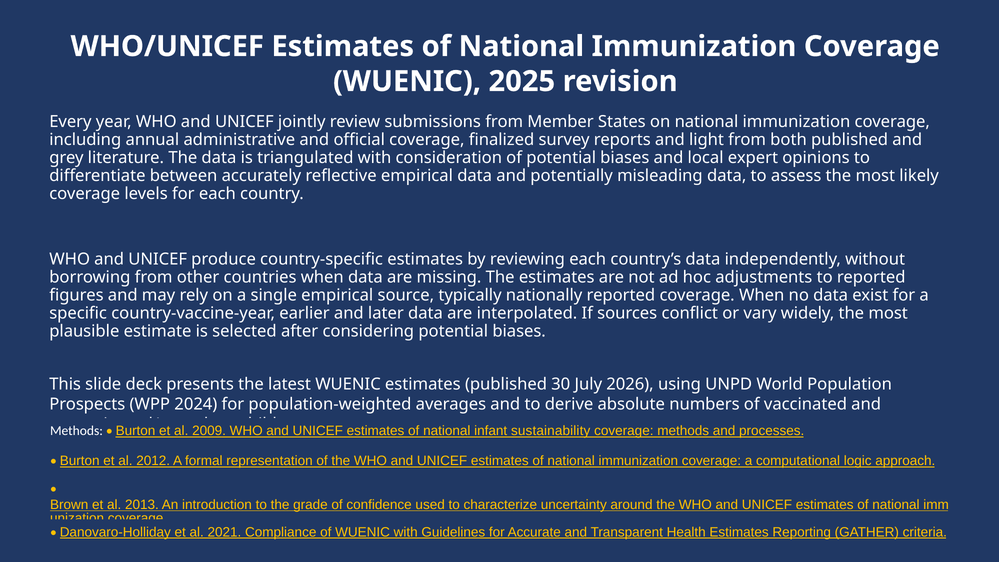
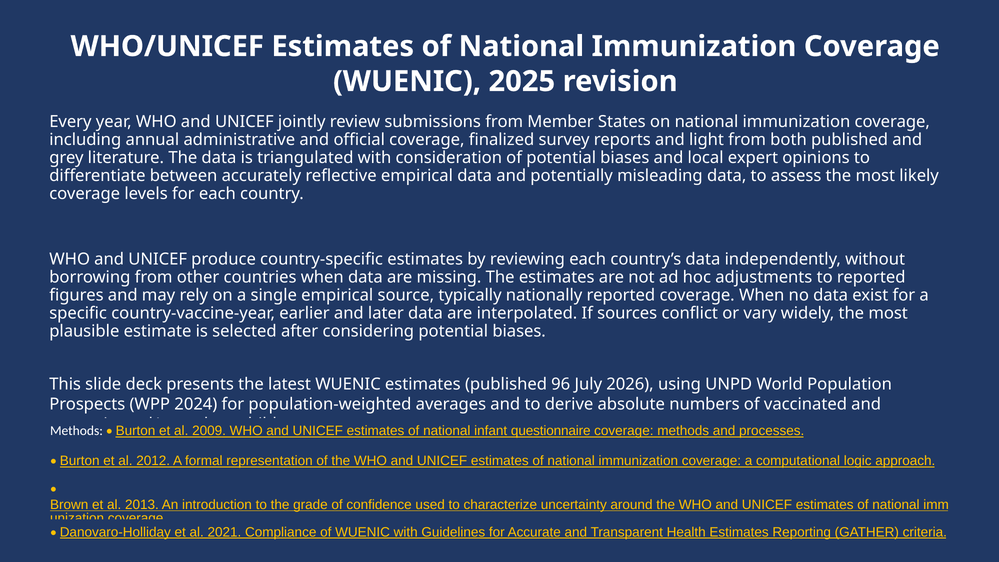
30: 30 -> 96 (561, 384)
sustainability: sustainability -> questionnaire (551, 431)
